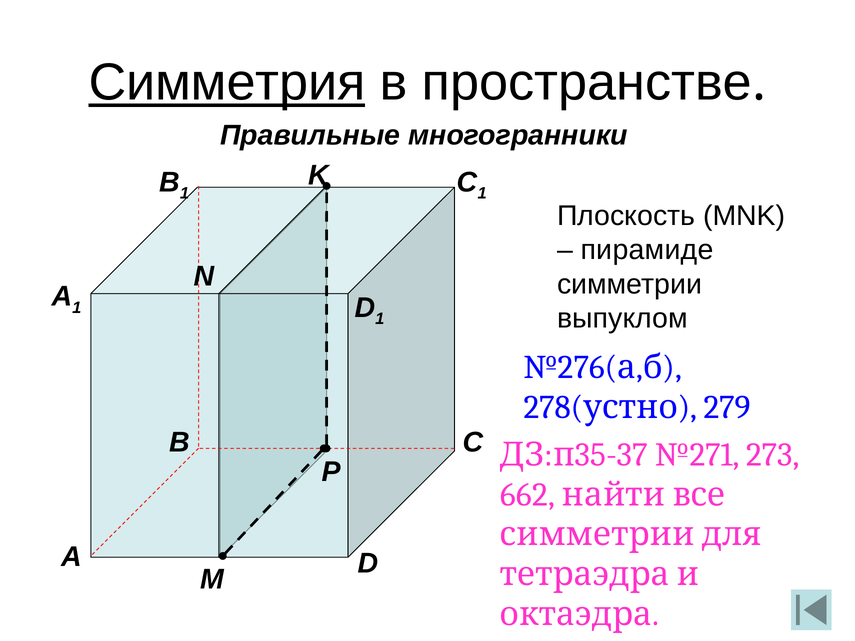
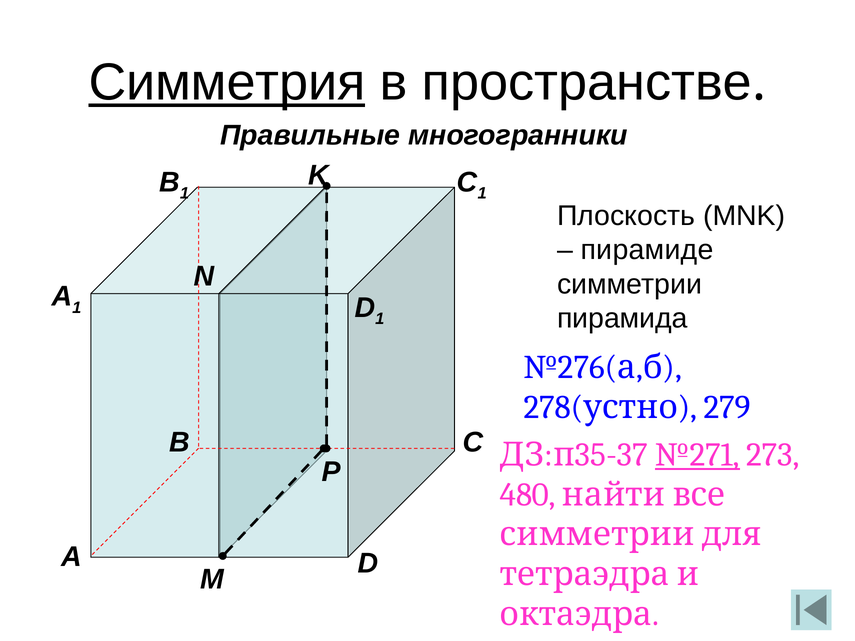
выпуклом: выпуклом -> пирамида (622, 319)
№271 underline: none -> present (697, 455)
662: 662 -> 480 (528, 495)
